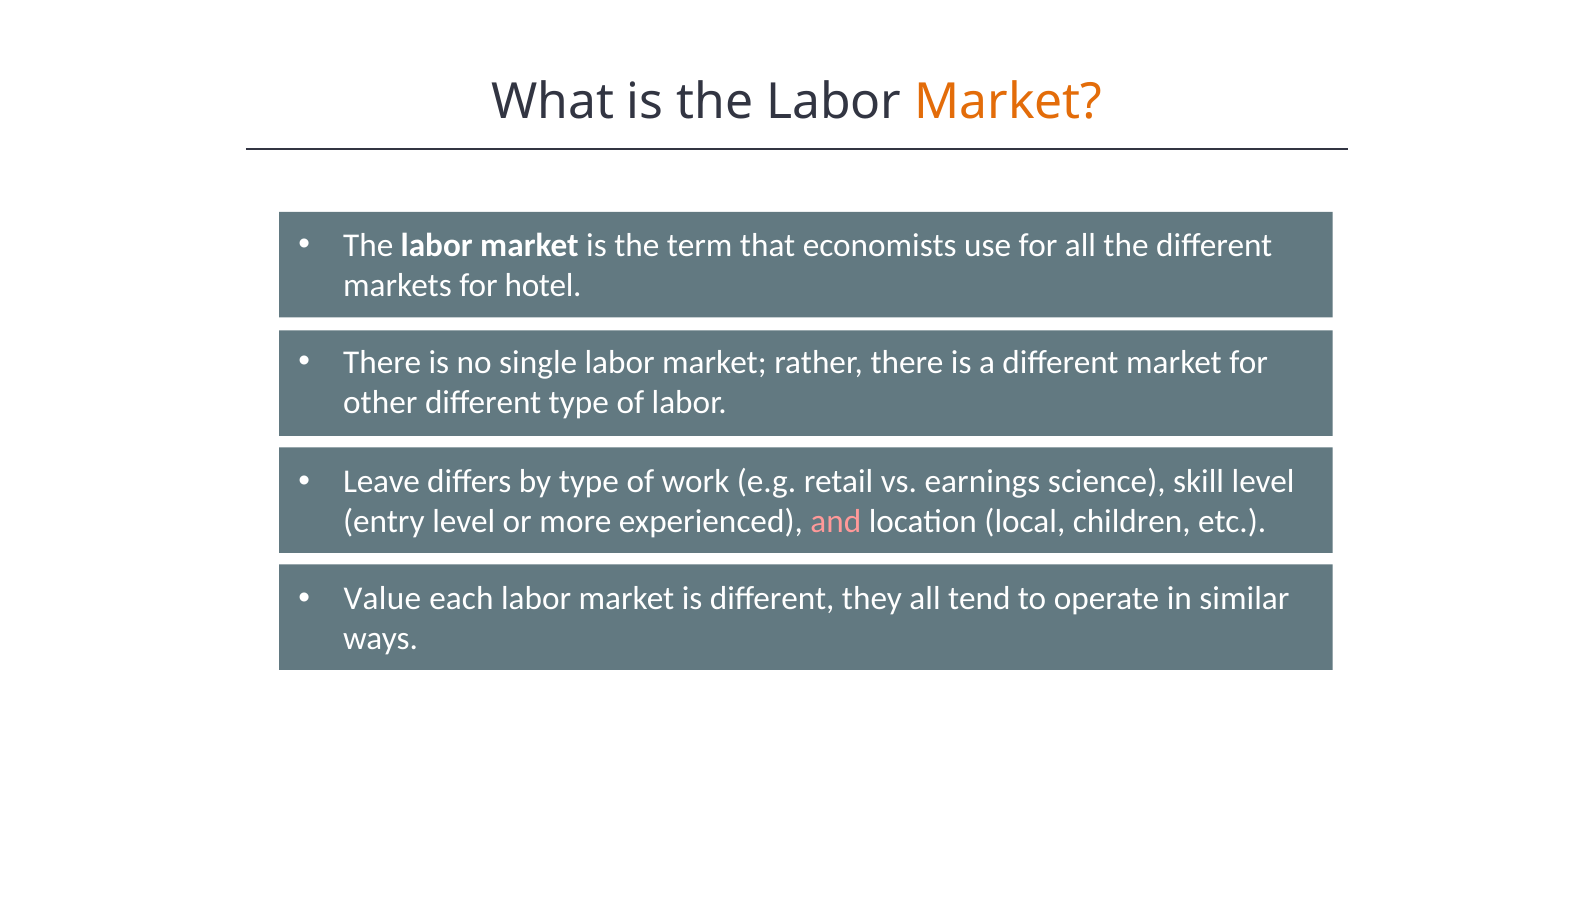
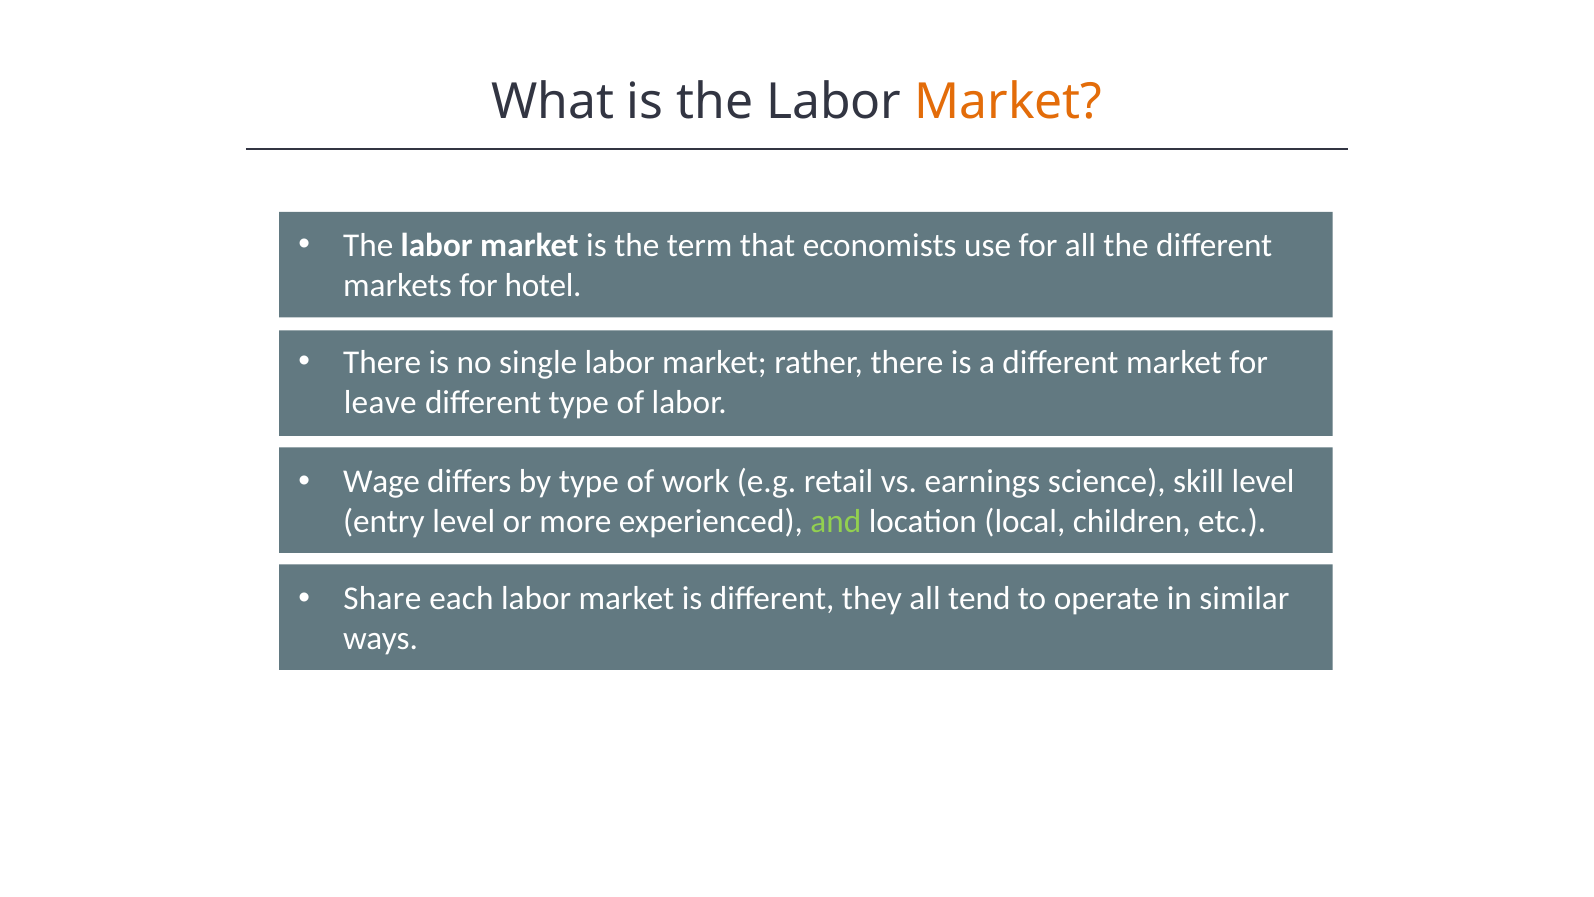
other: other -> leave (380, 402)
Leave: Leave -> Wage (382, 482)
and colour: pink -> light green (836, 522)
Value: Value -> Share (382, 599)
